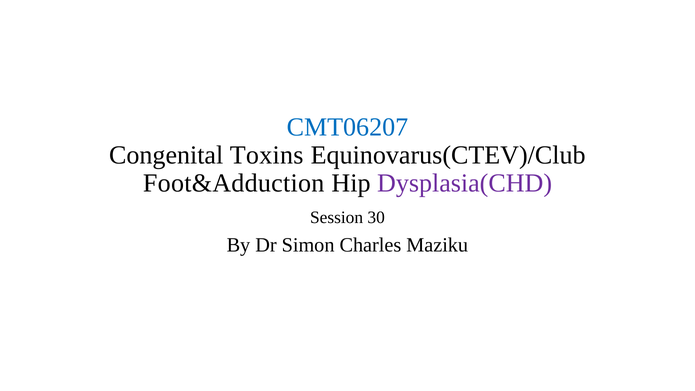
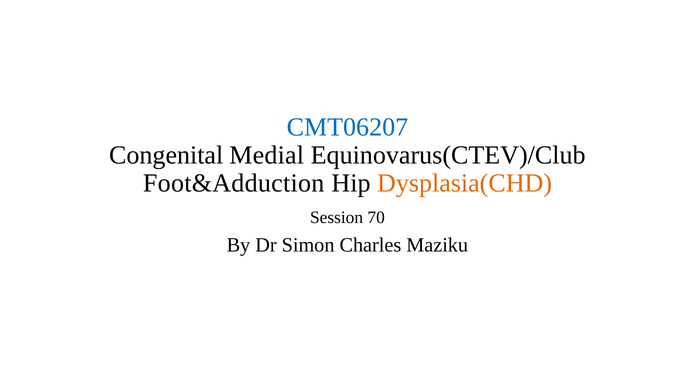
Toxins: Toxins -> Medial (267, 155)
Dysplasia(CHD colour: purple -> orange (465, 183)
30: 30 -> 70 (376, 217)
